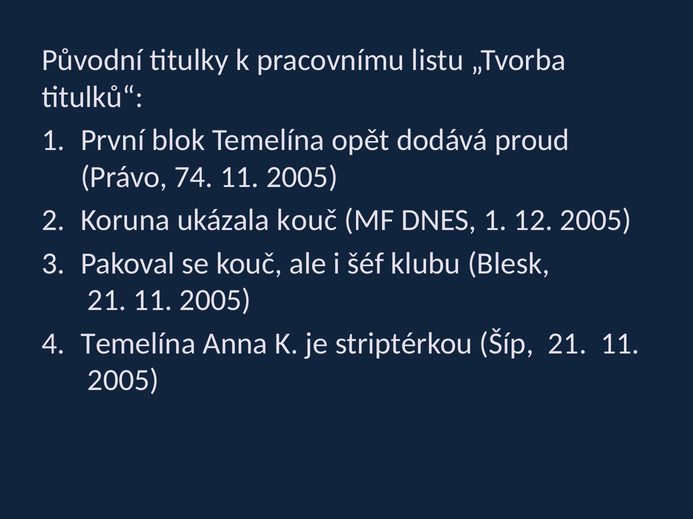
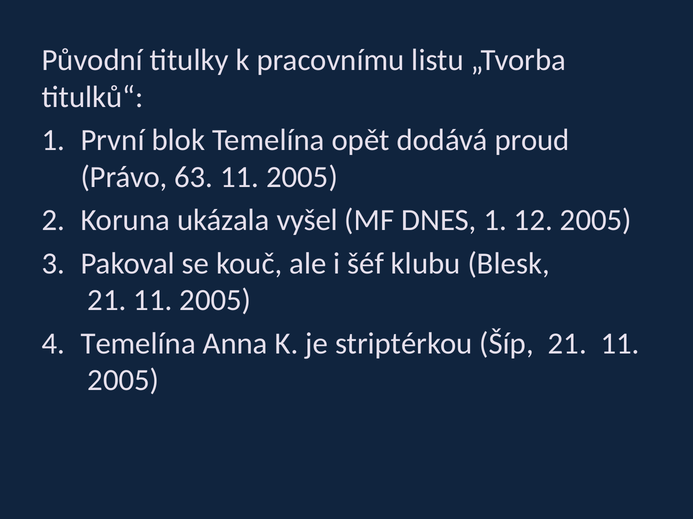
74: 74 -> 63 (194, 177)
ukázala kouč: kouč -> vyšel (307, 221)
